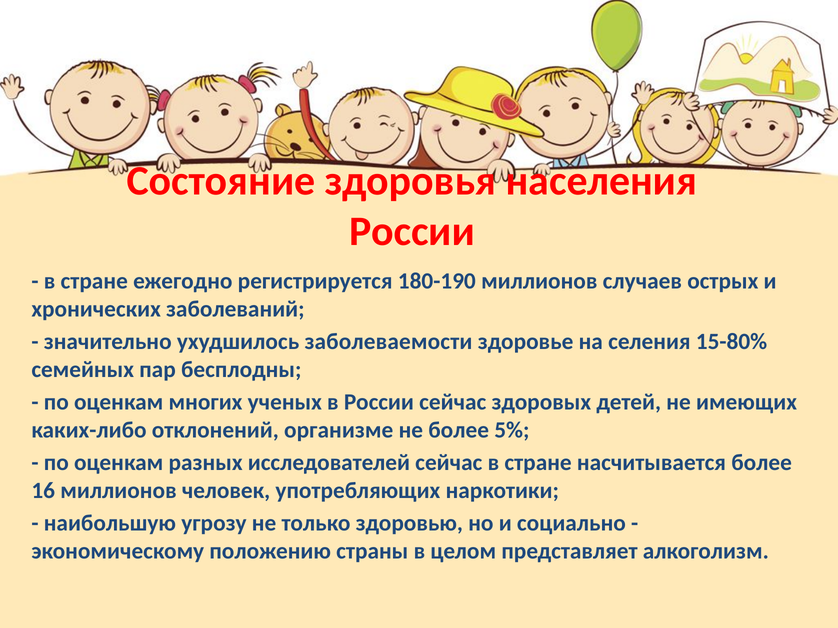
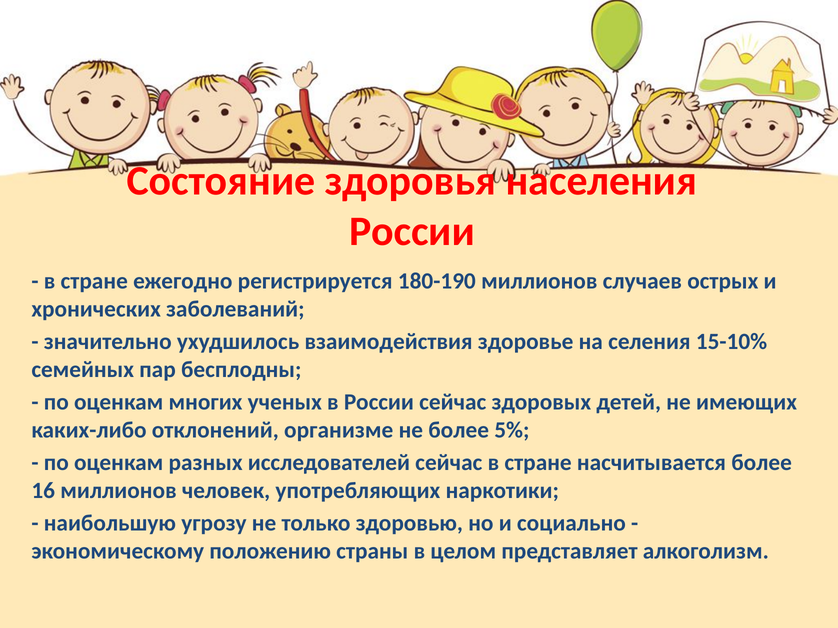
заболеваемости: заболеваемости -> взаимодействия (389, 342)
15-80%: 15-80% -> 15-10% (732, 342)
